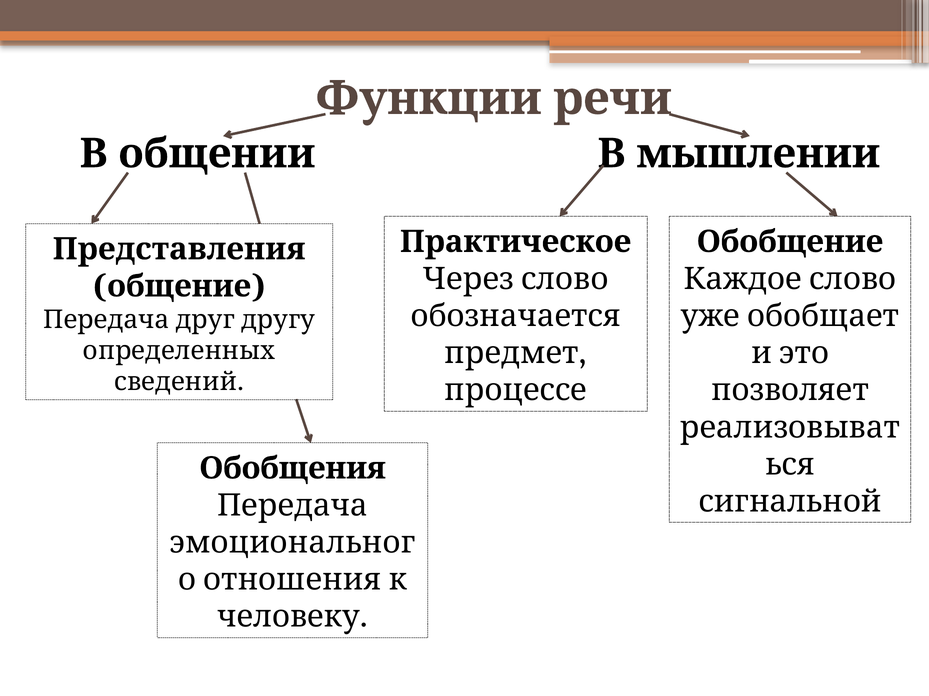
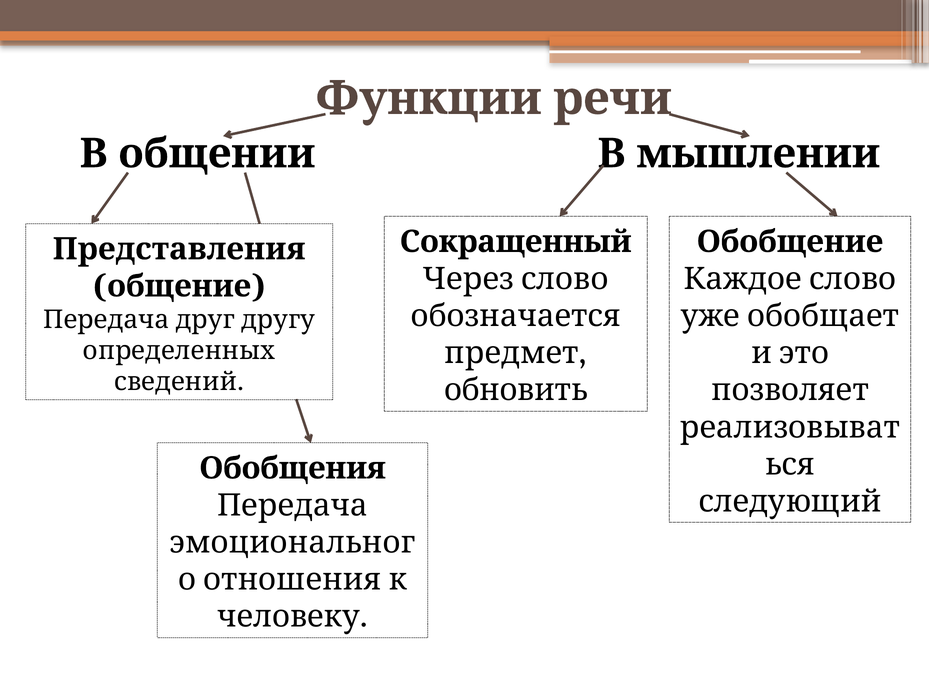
Практическое: Практическое -> Сокращенный (516, 242)
процессе: процессе -> обновить (516, 391)
сигнальной: сигнальной -> следующий (790, 502)
